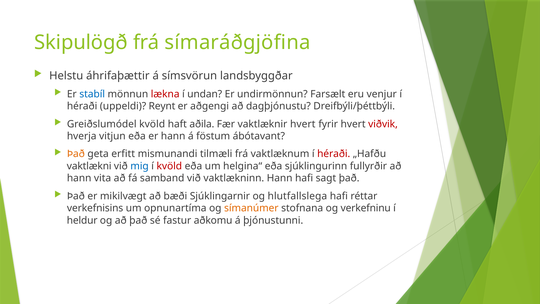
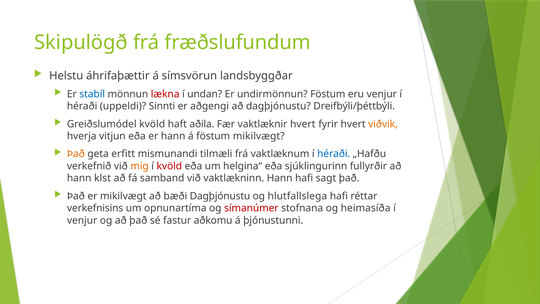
símaráðgjöfina: símaráðgjöfina -> fræðslufundum (238, 43)
undirmönnun Farsælt: Farsælt -> Föstum (328, 94)
Reynt: Reynt -> Sinnti (162, 106)
viðvik colour: red -> orange (383, 124)
föstum ábótavant: ábótavant -> mikilvægt (259, 136)
héraði colour: red -> blue (334, 154)
vaktlækni: vaktlækni -> verkefnið (89, 166)
mig colour: blue -> orange (140, 166)
vita: vita -> klst (103, 178)
bæði Sjúklingarnir: Sjúklingarnir -> Dagþjónustu (220, 196)
símanúmer colour: orange -> red (251, 208)
verkefninu: verkefninu -> heimasíða (366, 208)
heldur: heldur -> venjur (82, 220)
